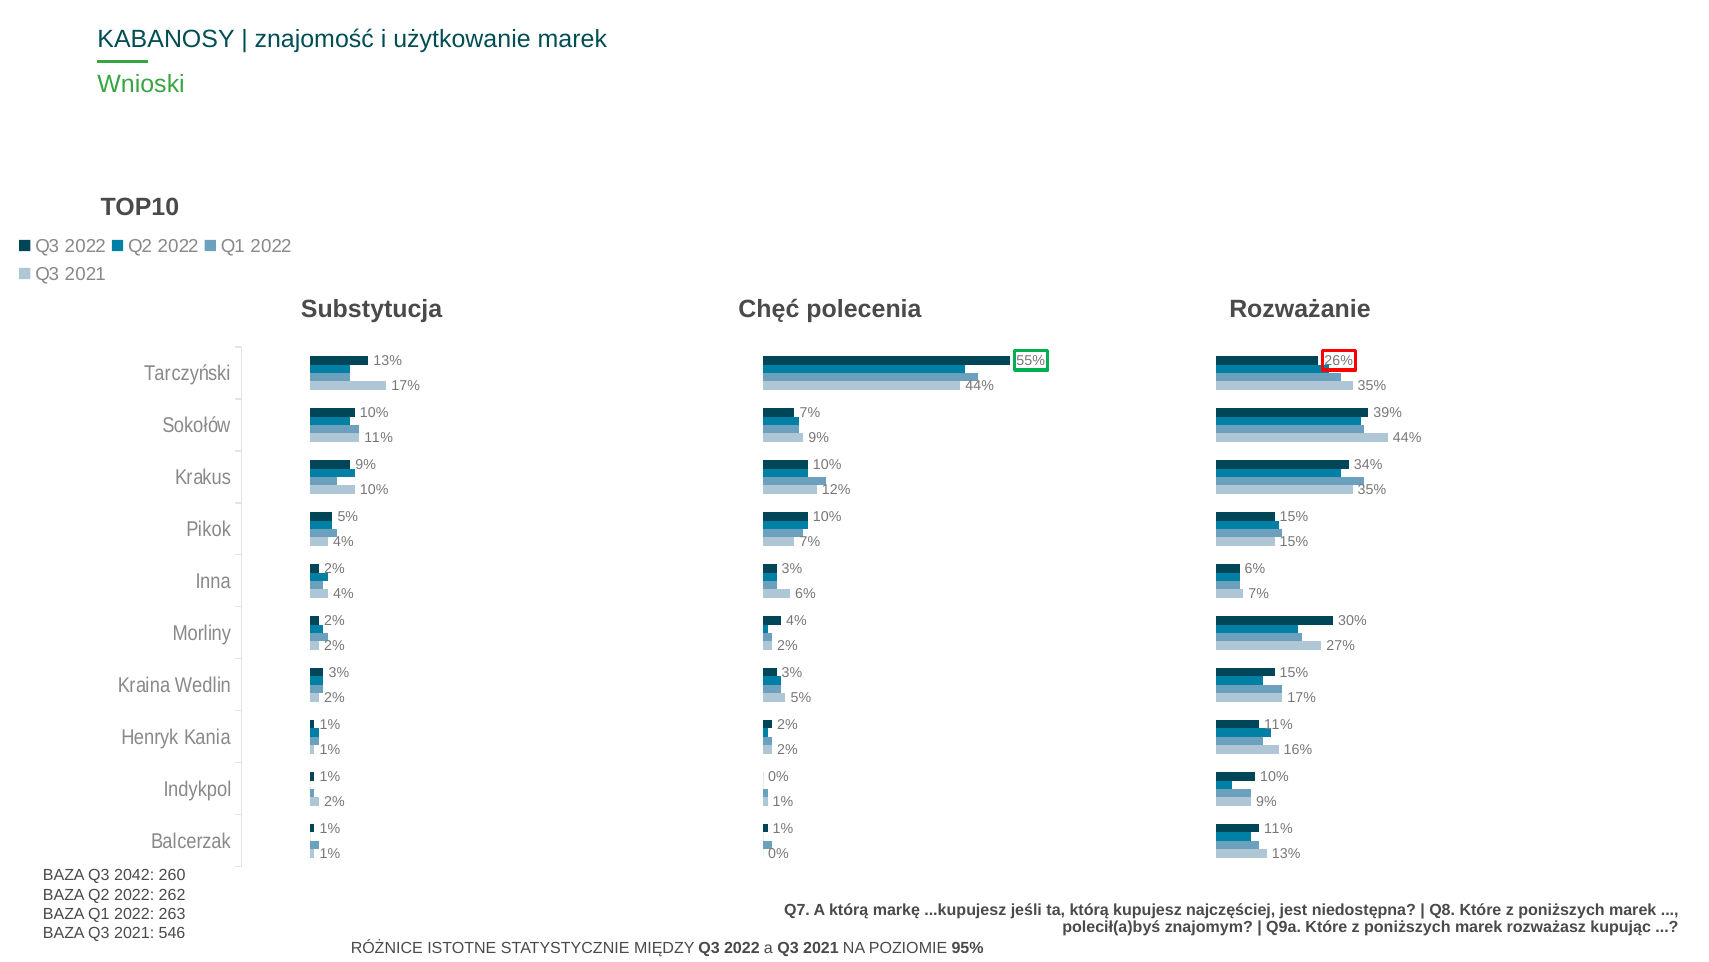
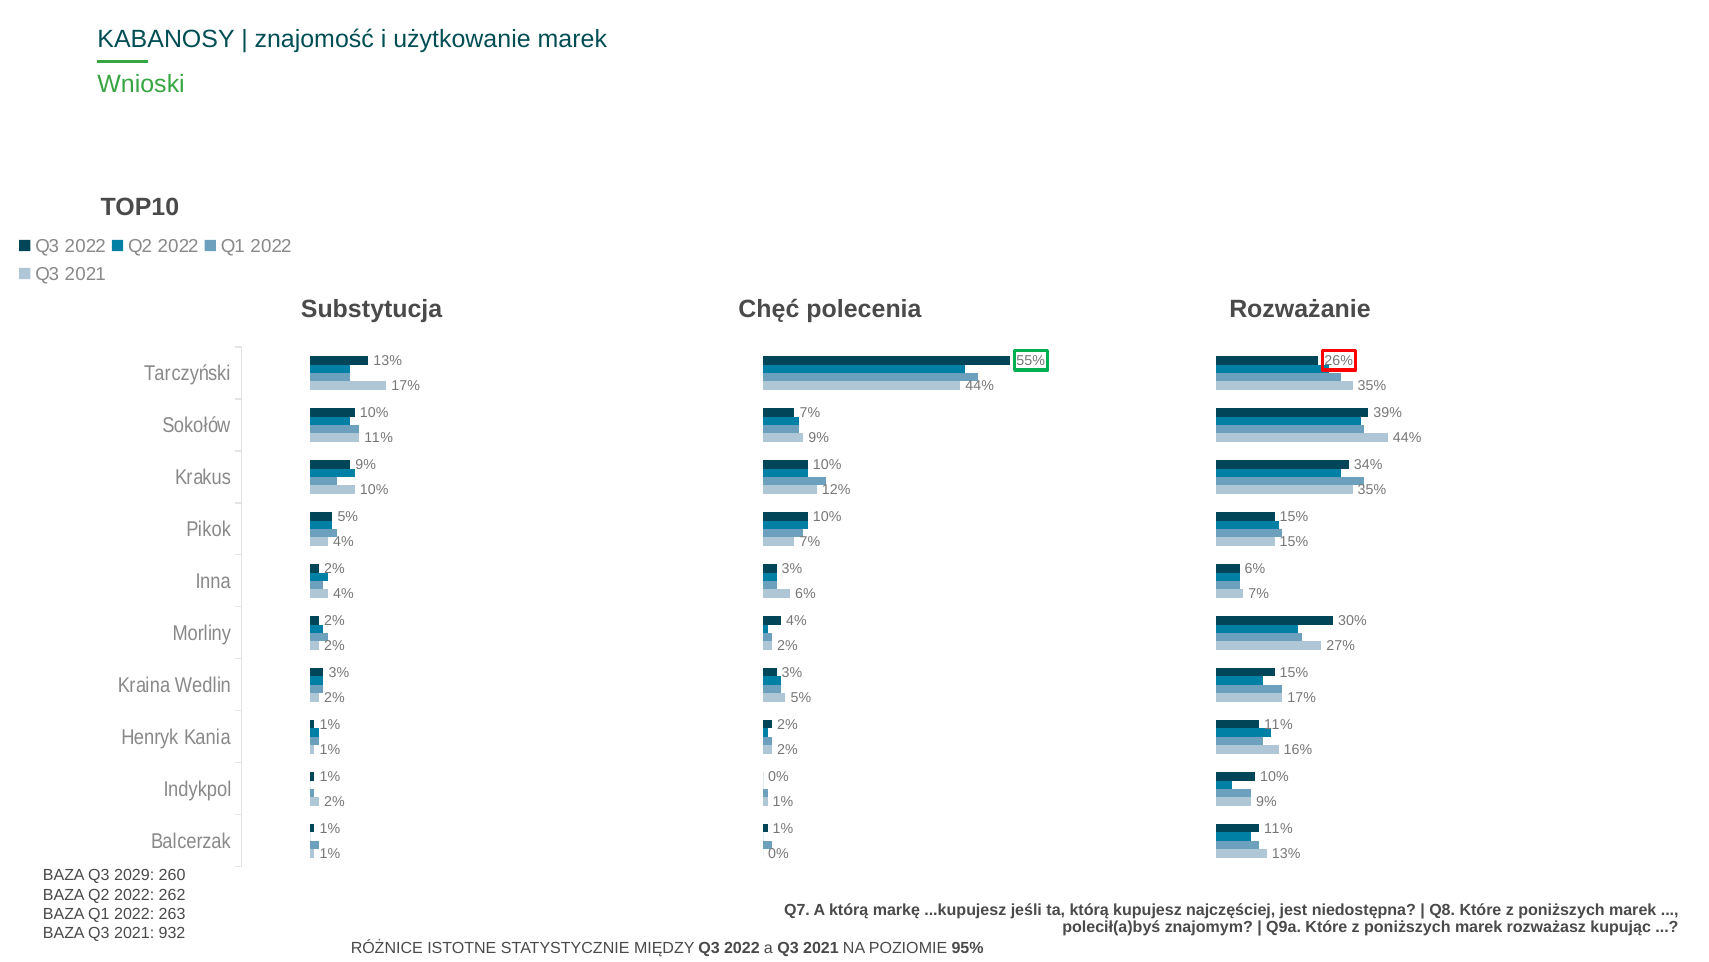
2042: 2042 -> 2029 (134, 875)
546: 546 -> 932 (172, 933)
